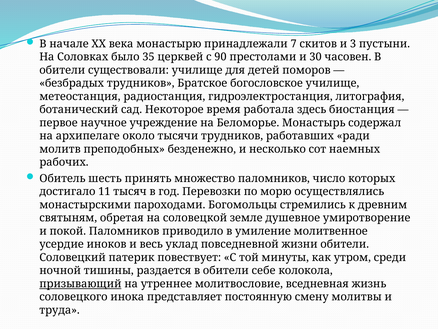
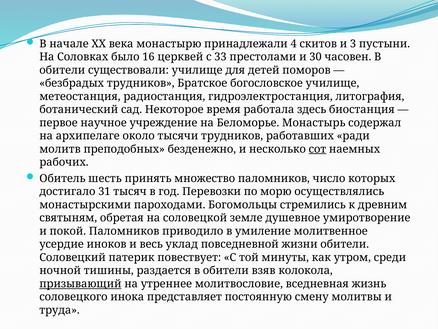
7: 7 -> 4 (294, 44)
35: 35 -> 16 (148, 57)
90: 90 -> 33 (220, 57)
сот underline: none -> present (317, 149)
11: 11 -> 31 (104, 191)
себе: себе -> взяв (264, 270)
